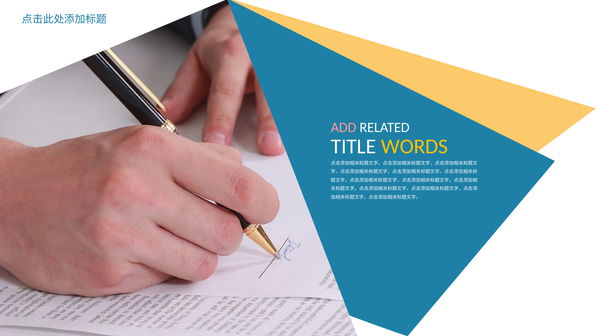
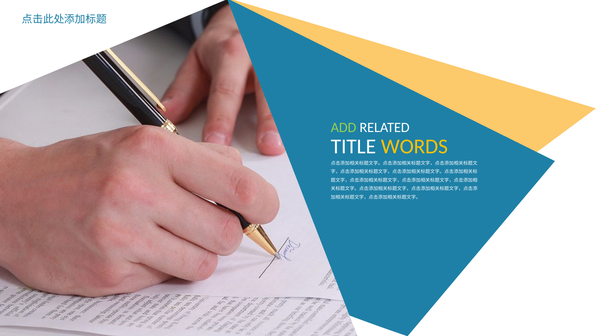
ADD colour: pink -> light green (344, 127)
